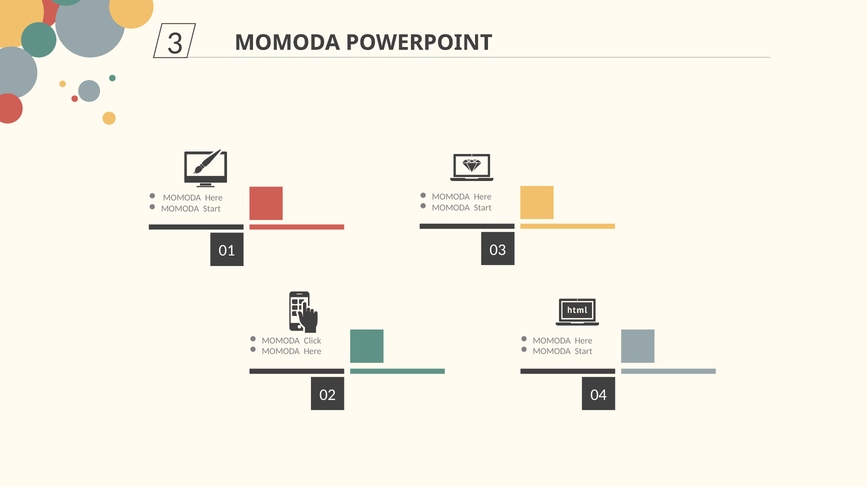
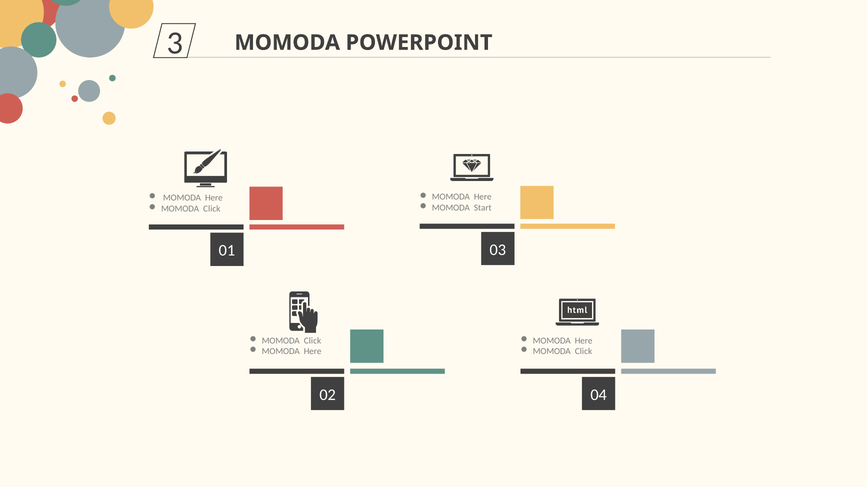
Start: Start -> Click (212, 209)
Start: Start -> Click (584, 352)
